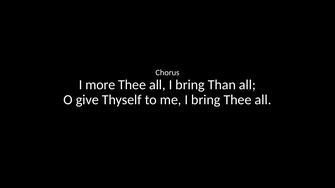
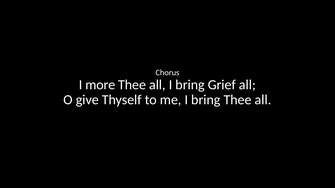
Than: Than -> Grief (222, 85)
